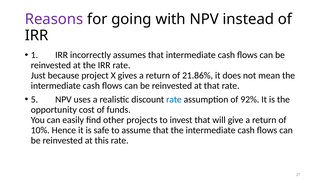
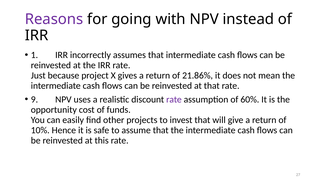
5: 5 -> 9 (34, 99)
rate colour: blue -> purple (174, 99)
92%: 92% -> 60% (250, 99)
